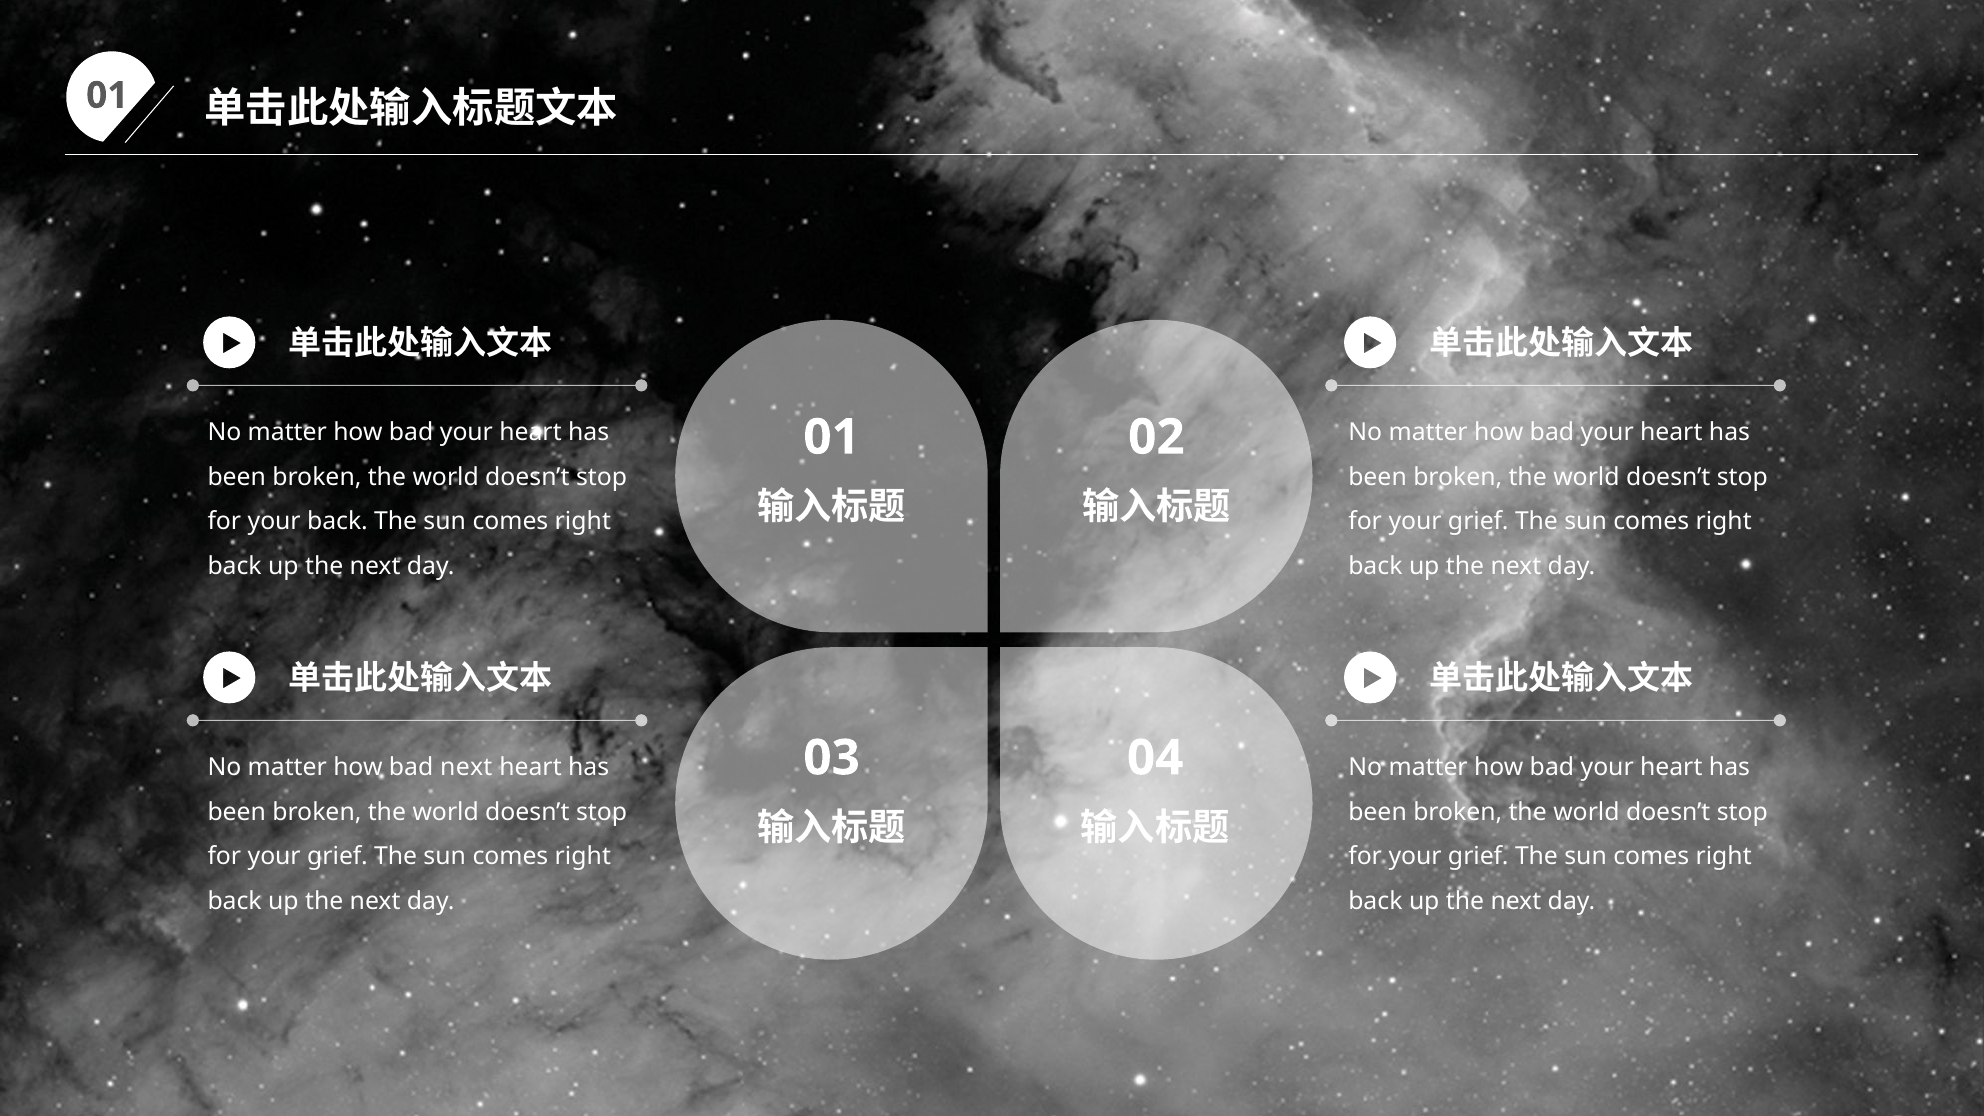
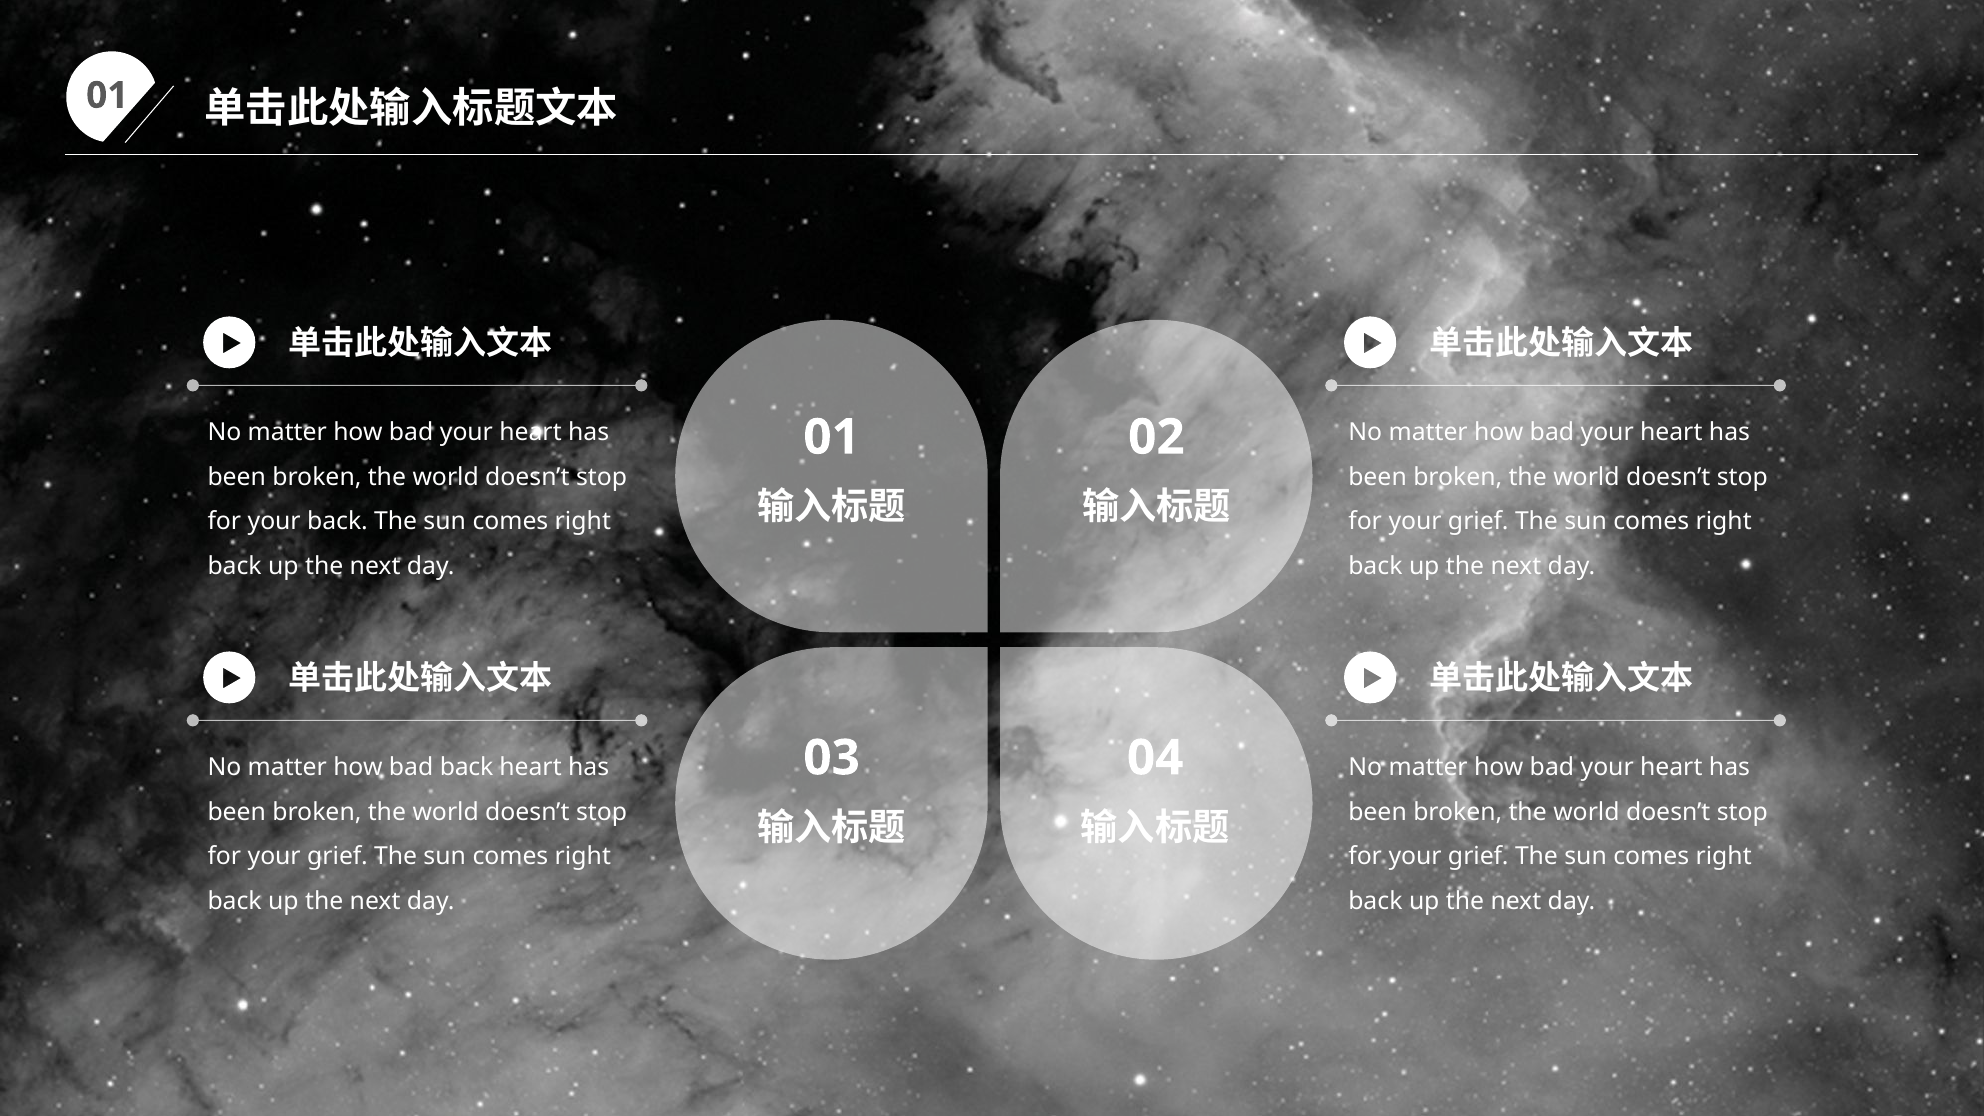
bad next: next -> back (467, 767)
